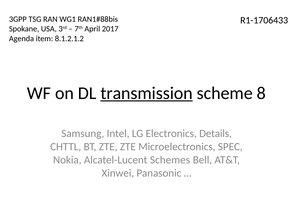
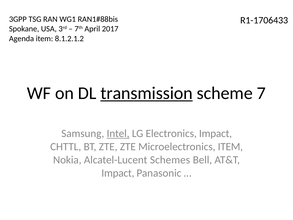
8: 8 -> 7 (261, 93)
Intel underline: none -> present (118, 133)
Electronics Details: Details -> Impact (215, 133)
Microelectronics SPEC: SPEC -> ITEM (230, 147)
Xinwei: Xinwei -> Impact (118, 173)
